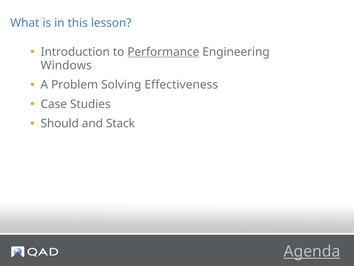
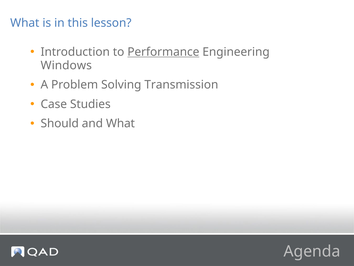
Effectiveness: Effectiveness -> Transmission (181, 85)
and Stack: Stack -> What (120, 123)
Agenda underline: present -> none (312, 251)
